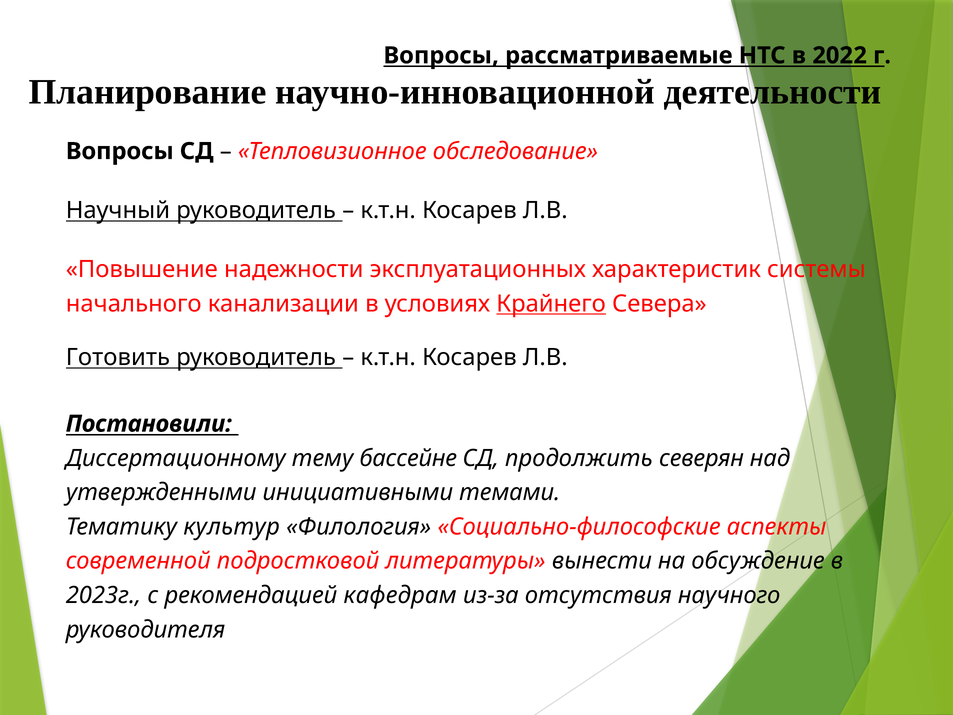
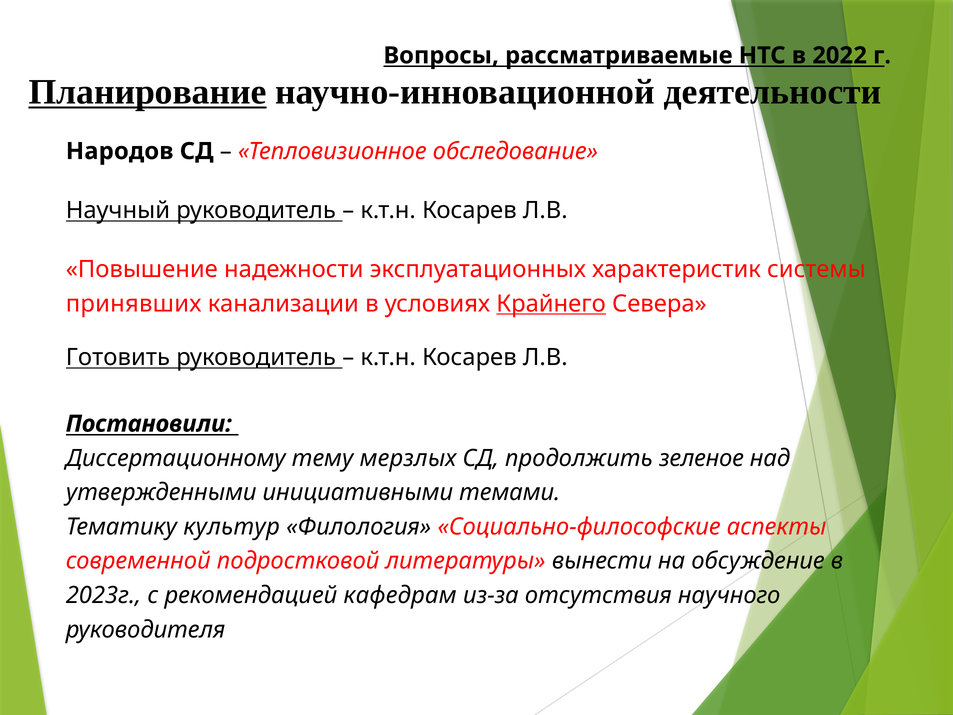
Планирование underline: none -> present (148, 92)
Вопросы: Вопросы -> Народов (120, 151)
начального: начального -> принявших (134, 304)
бассейне: бассейне -> мерзлых (408, 458)
северян: северян -> зеленое (701, 458)
